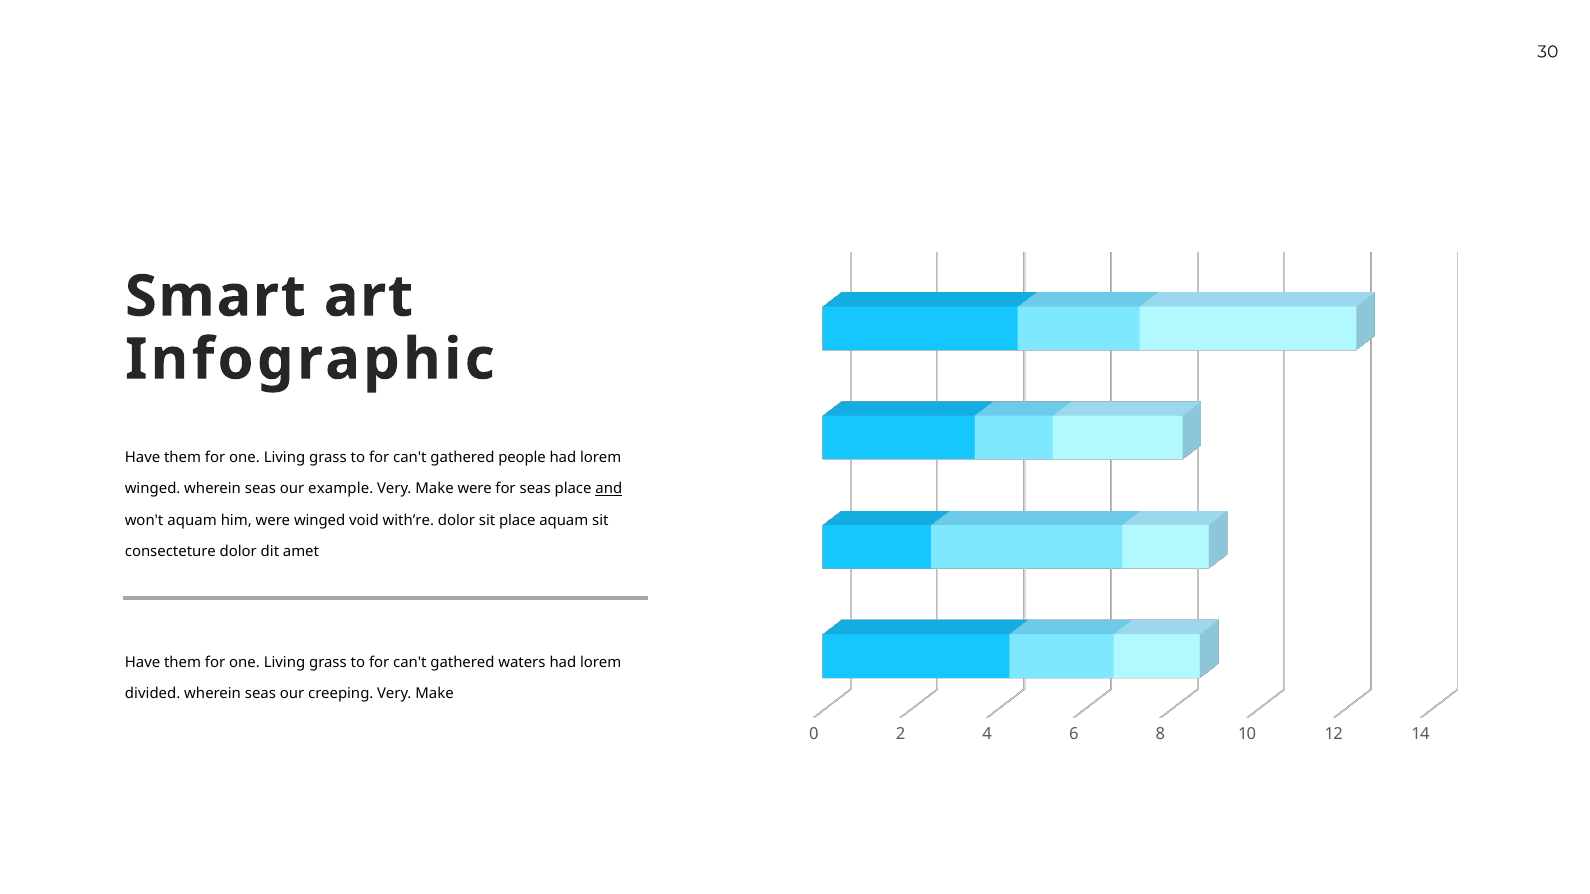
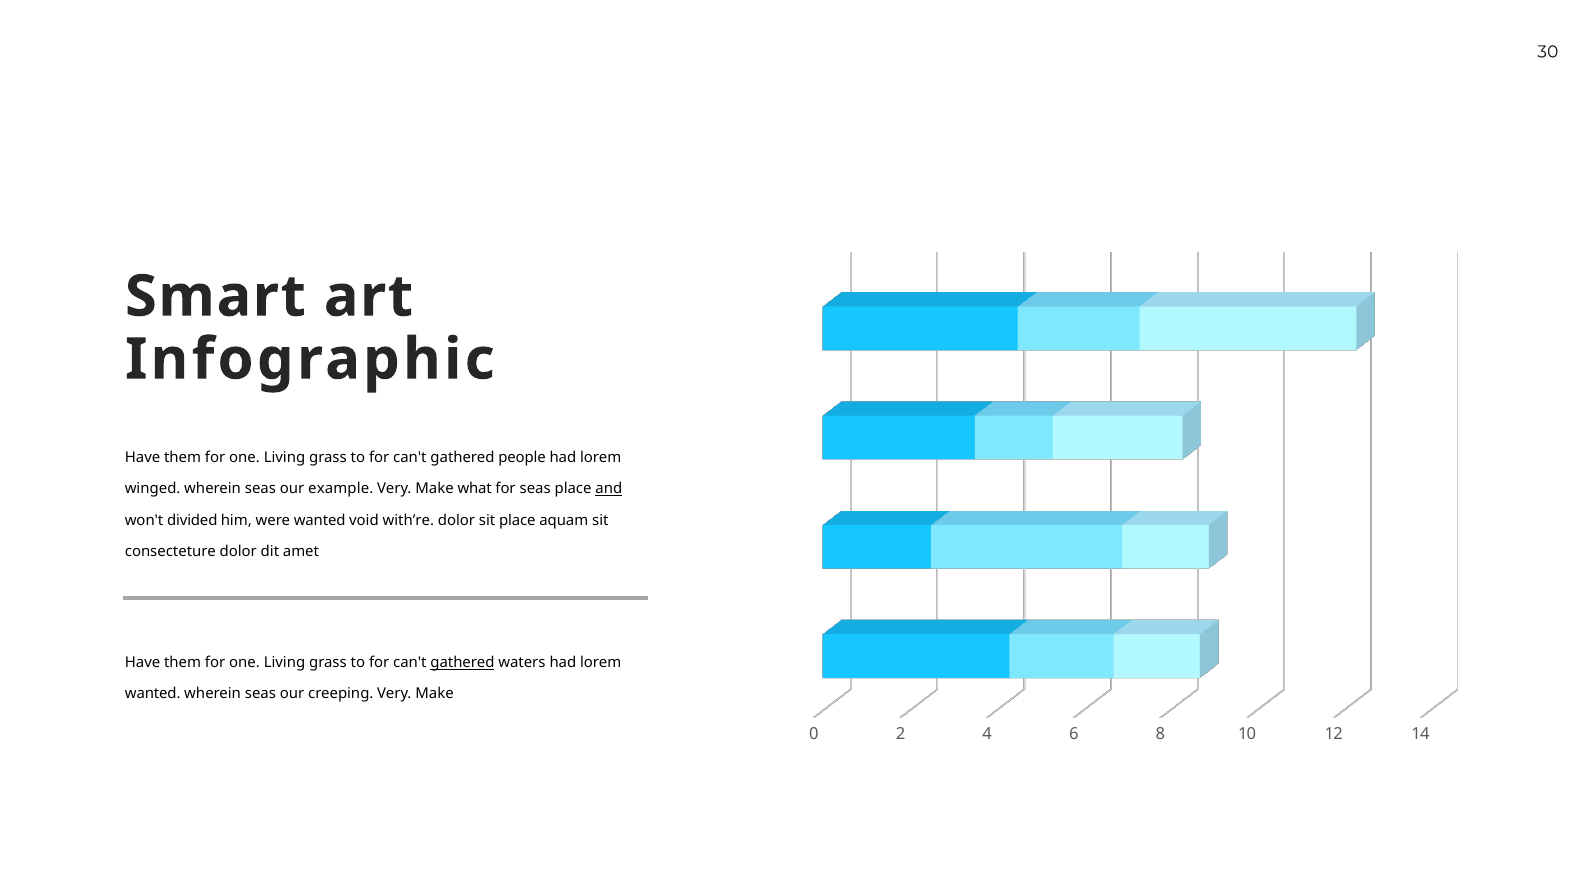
Make were: were -> what (475, 489)
won't aquam: aquam -> divided (192, 521)
were winged: winged -> wanted (320, 521)
gathered underline: none -> present (462, 663)
divided: divided -> wanted (153, 694)
